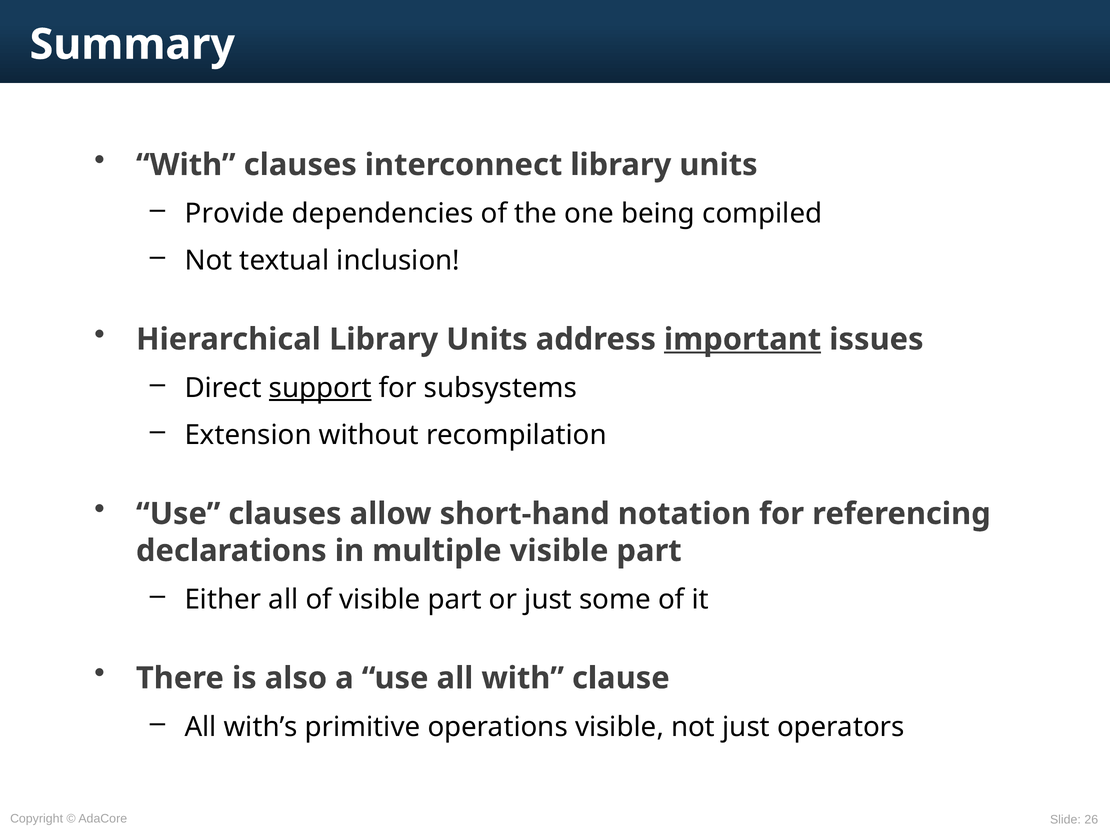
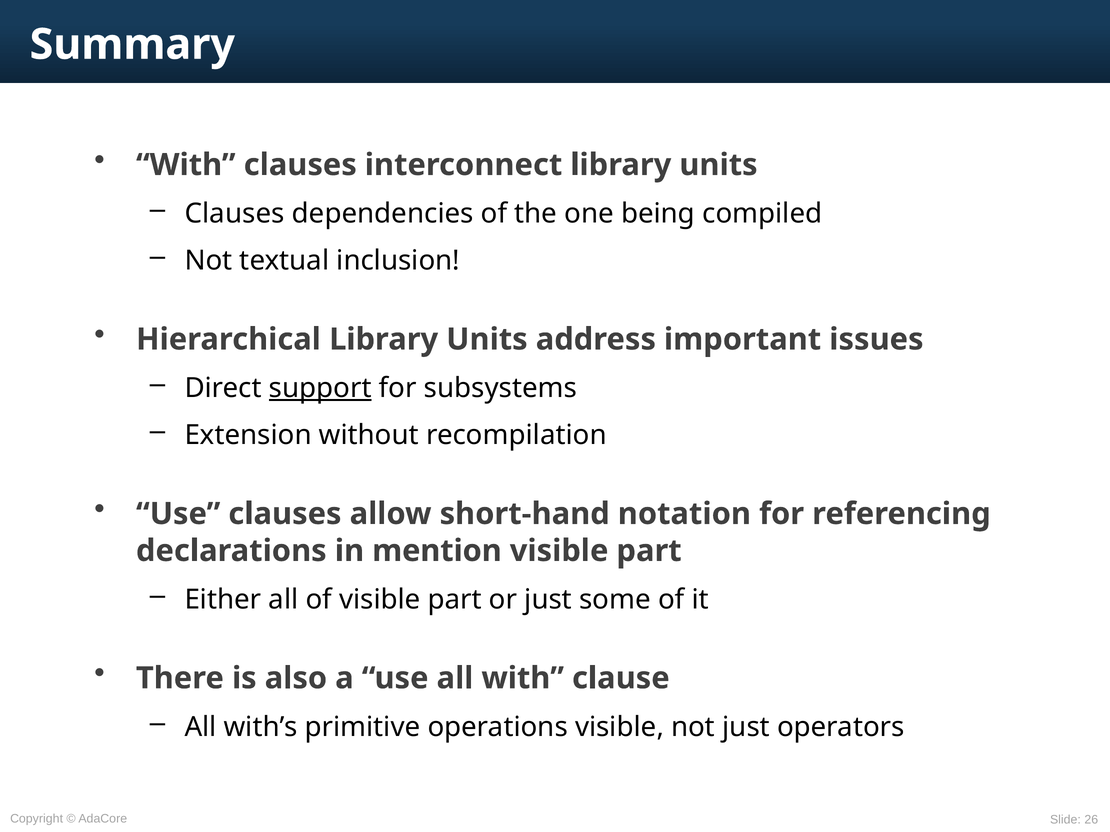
Provide: Provide -> Clauses (235, 214)
important underline: present -> none (743, 340)
multiple: multiple -> mention (437, 551)
